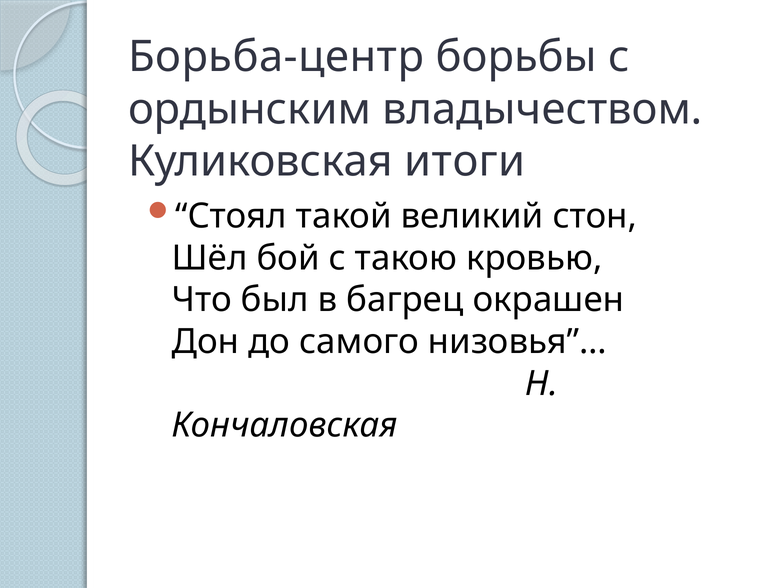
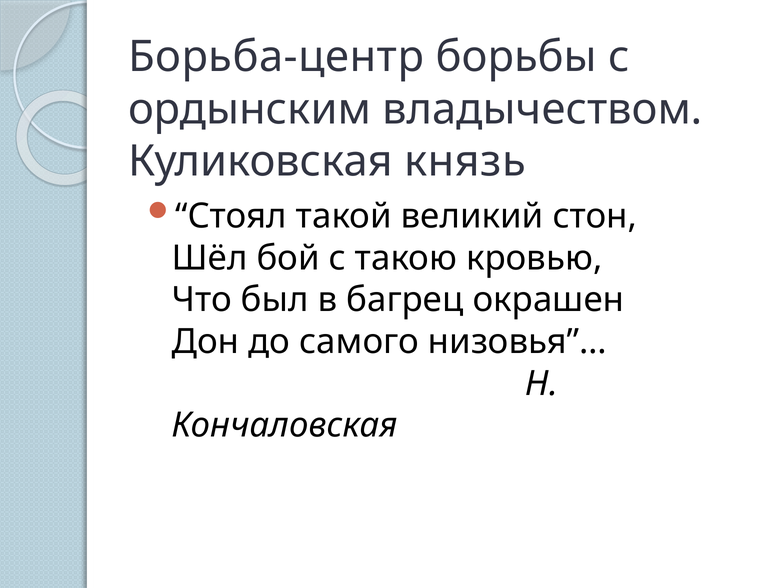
итоги: итоги -> князь (465, 162)
